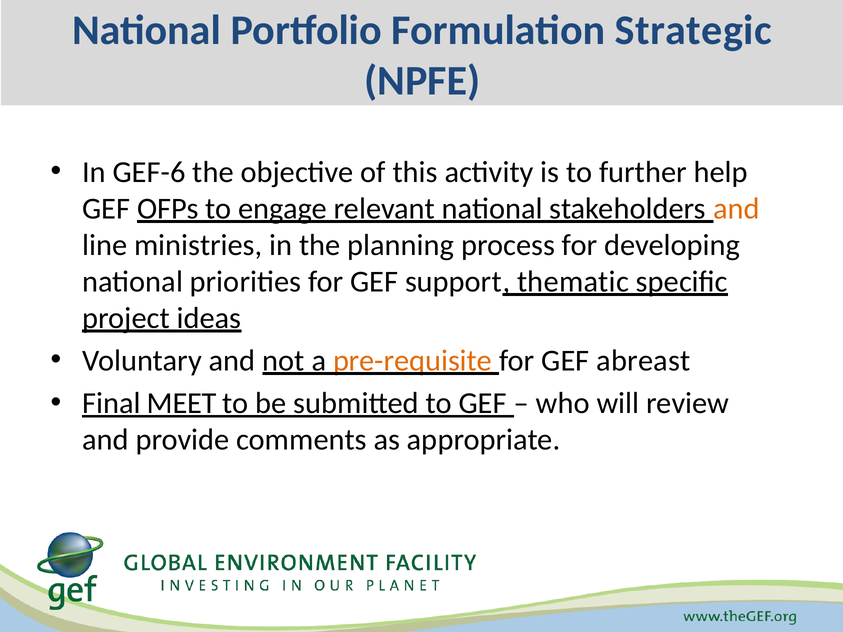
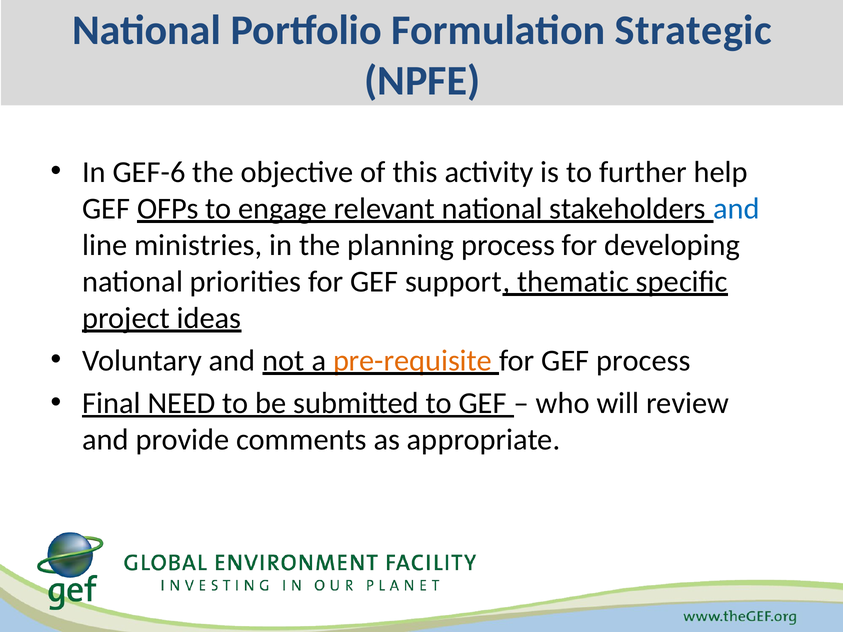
and colour: orange -> blue (737, 209)
GEF abreast: abreast -> process (644, 361)
MEET: MEET -> NEED (182, 403)
